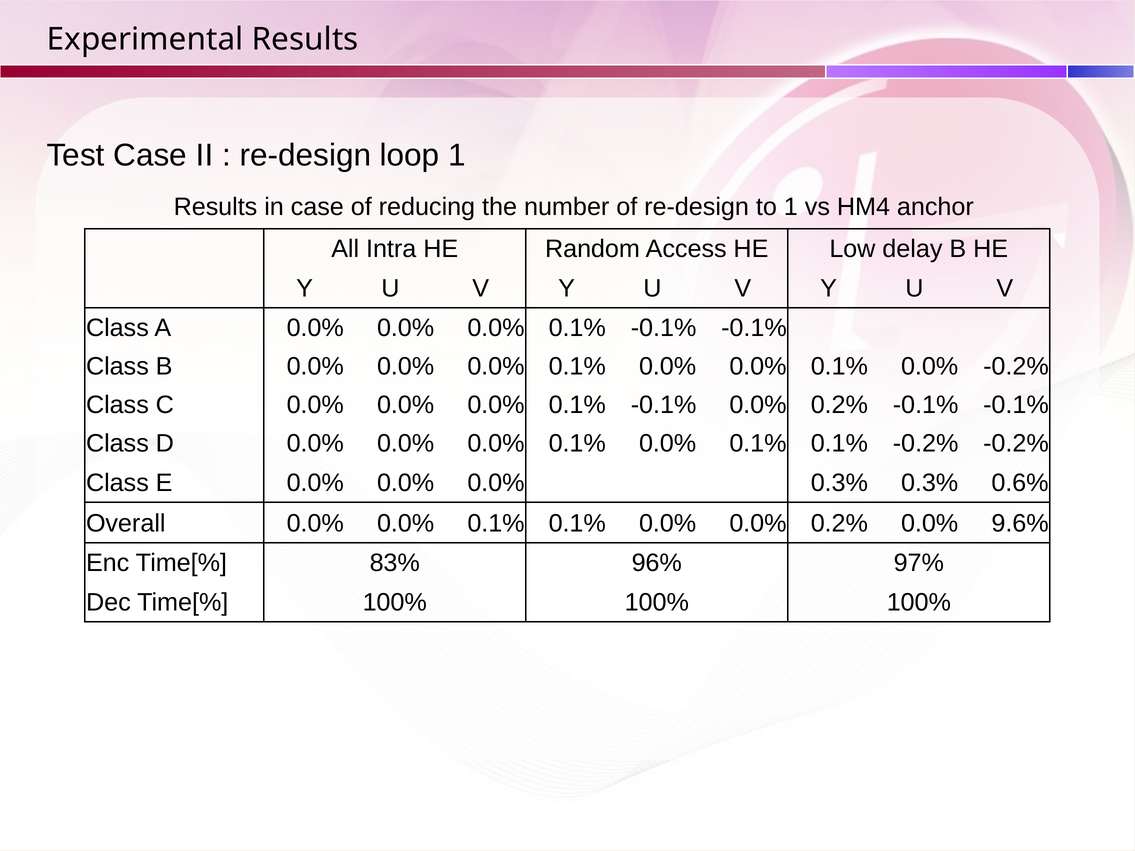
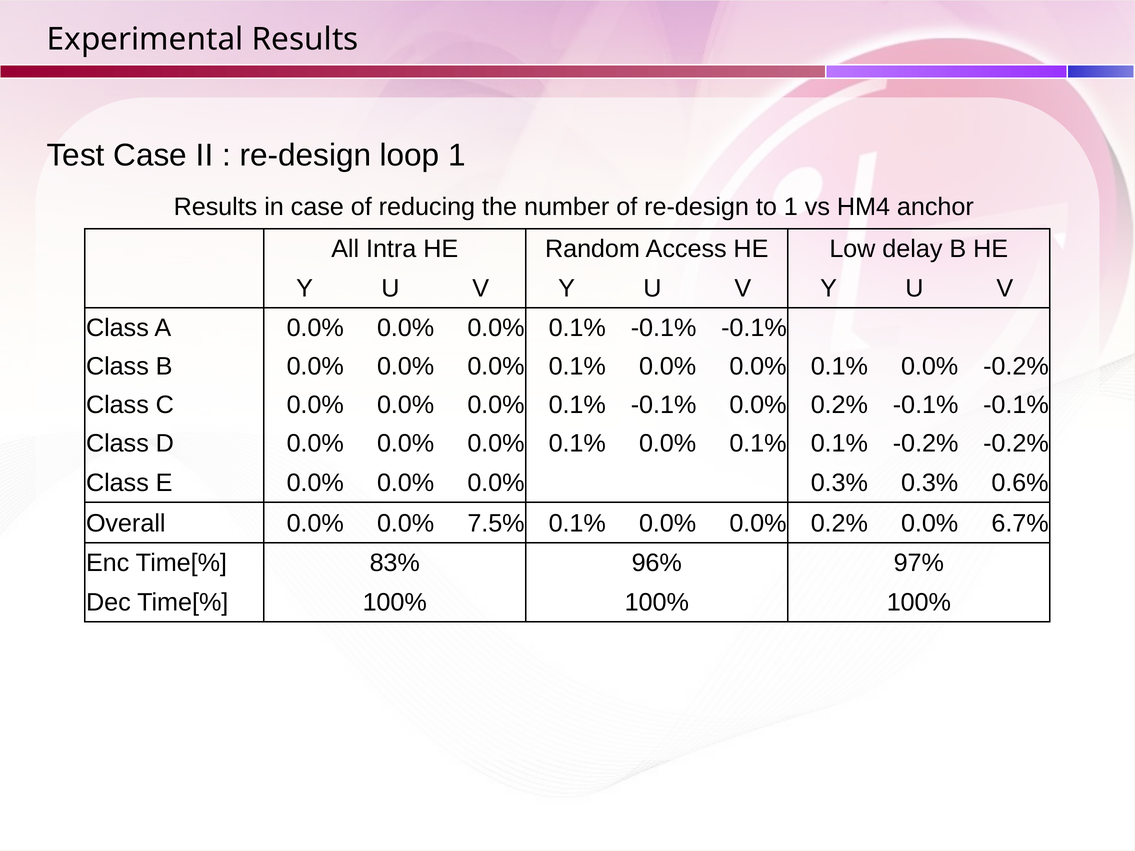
Overall 0.0% 0.0% 0.1%: 0.1% -> 7.5% (496, 524)
9.6%: 9.6% -> 6.7% (1020, 524)
